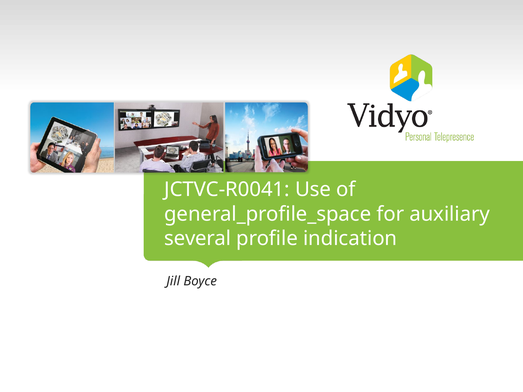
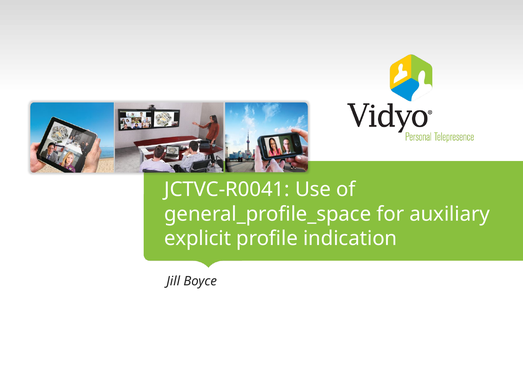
several: several -> explicit (198, 239)
